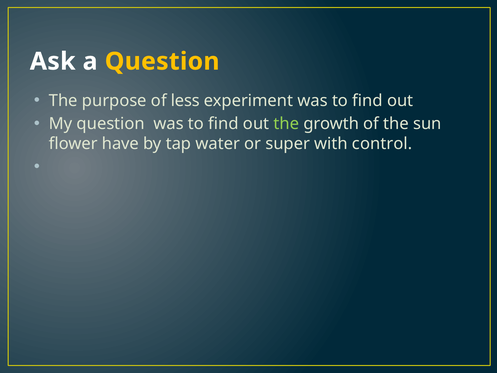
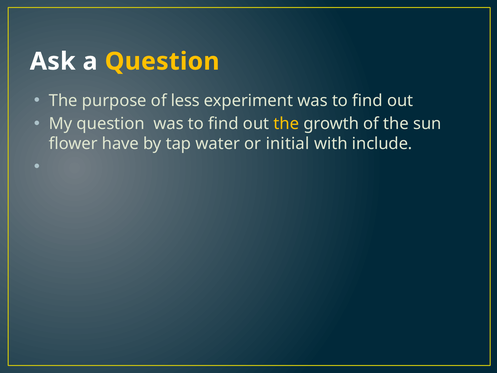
the colour: light green -> yellow (286, 124)
super: super -> initial (288, 144)
control: control -> include (382, 144)
